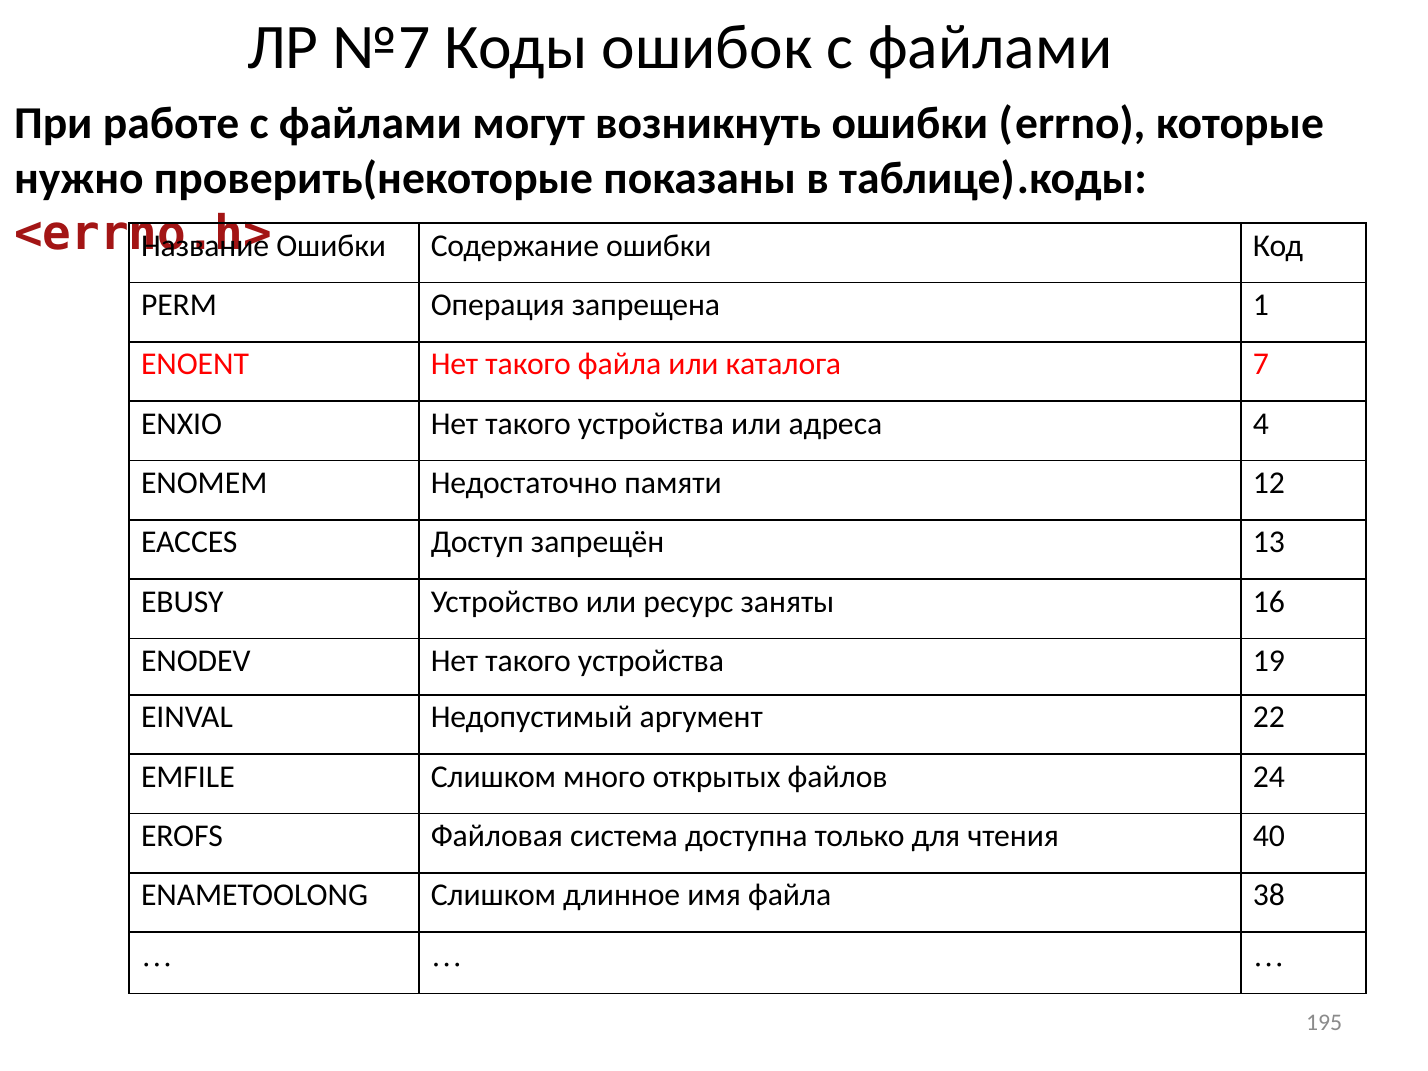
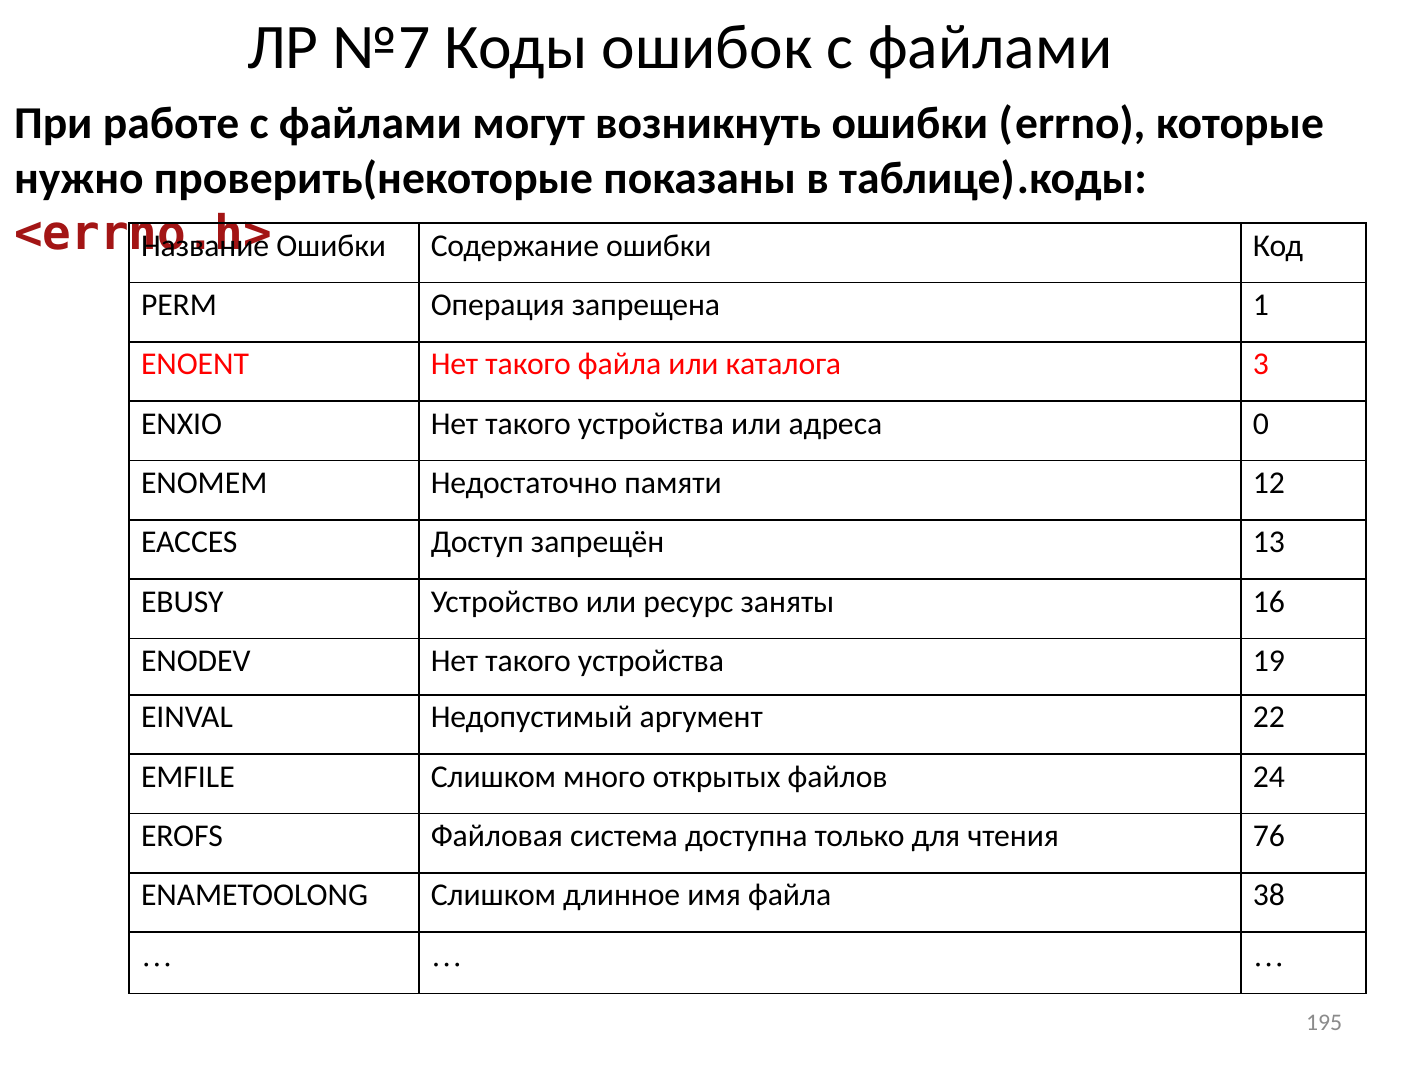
7: 7 -> 3 (1261, 364)
4: 4 -> 0 (1261, 424)
40: 40 -> 76 (1269, 836)
